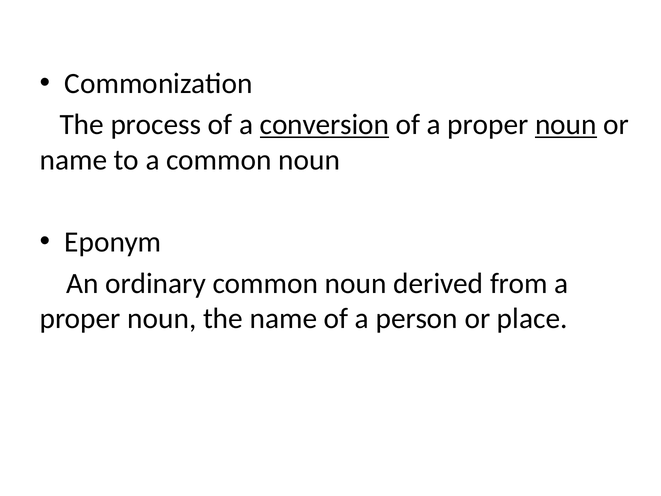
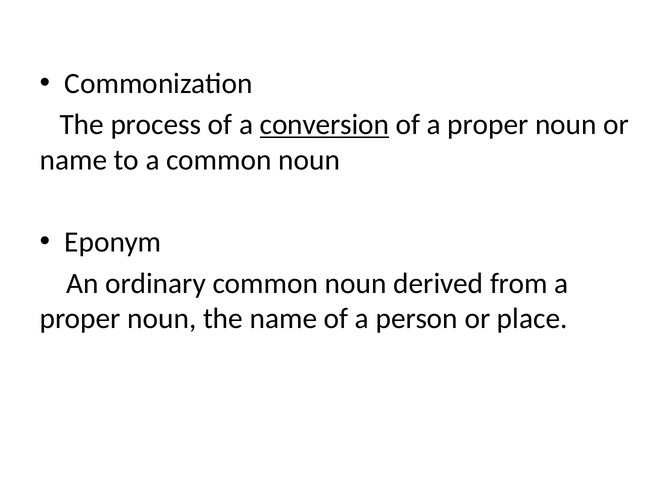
noun underline: present -> none (566, 125)
